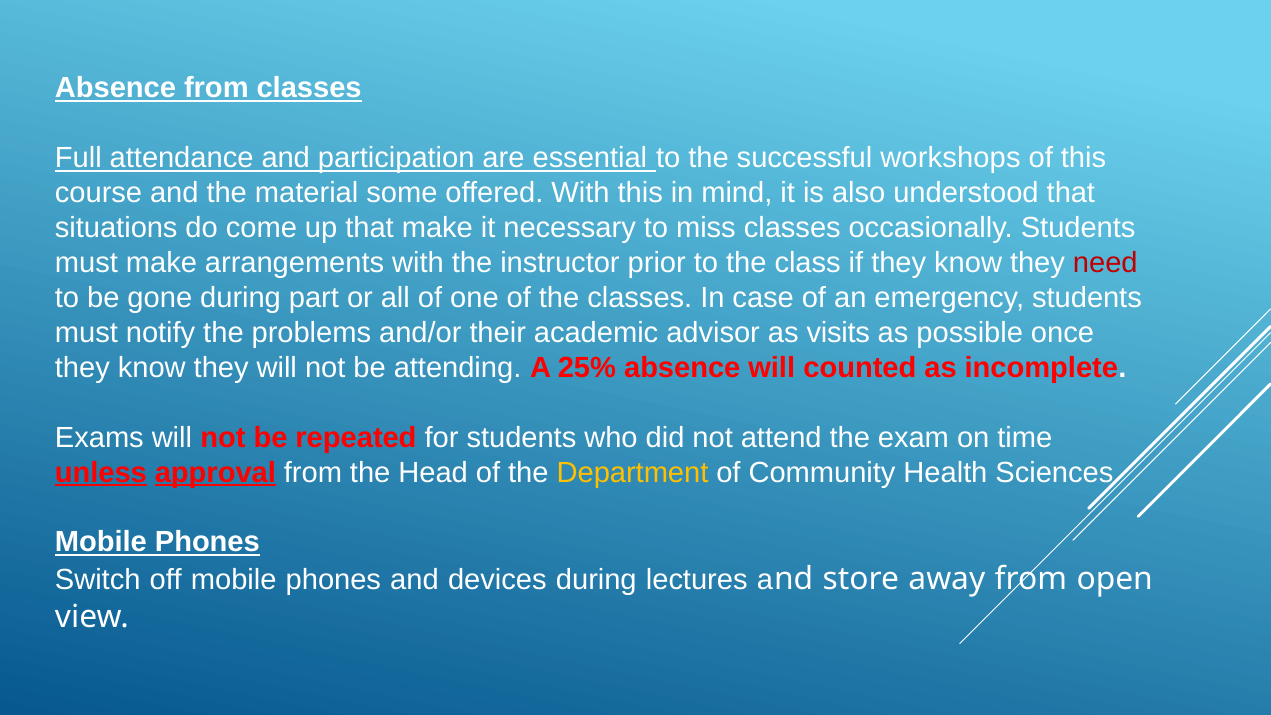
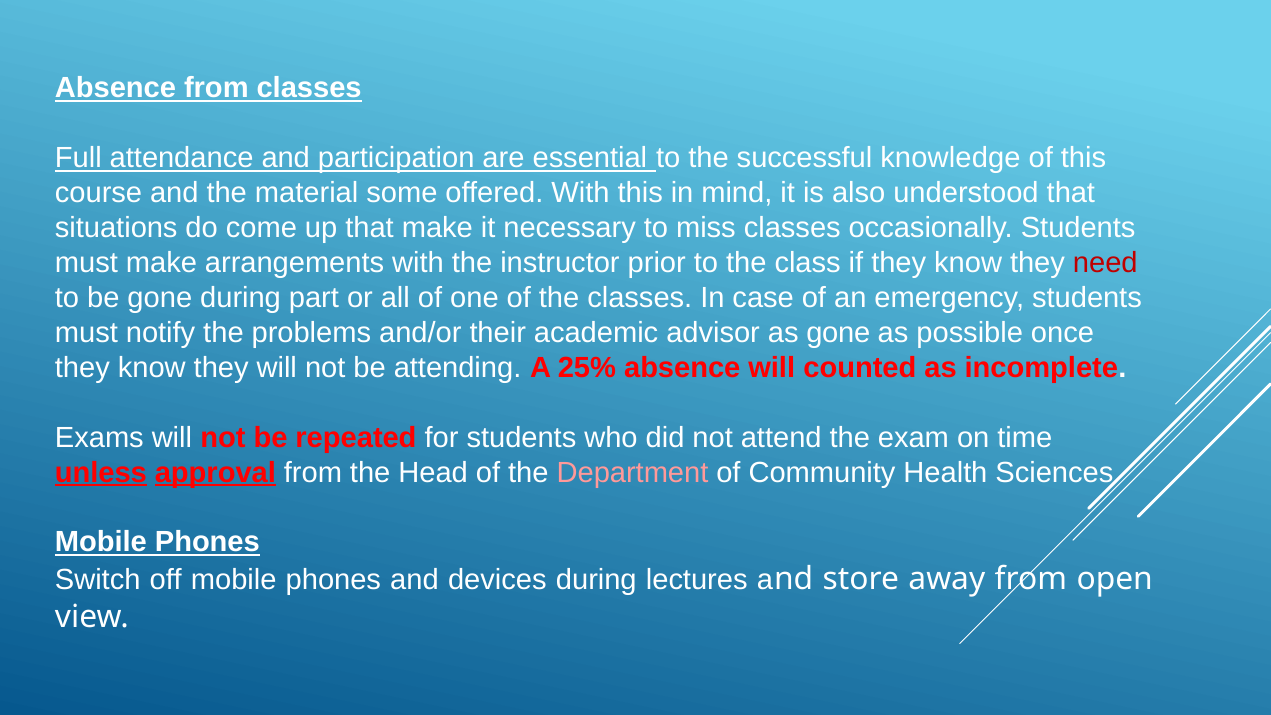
workshops: workshops -> knowledge (950, 158)
as visits: visits -> gone (838, 333)
Department colour: yellow -> pink (632, 472)
